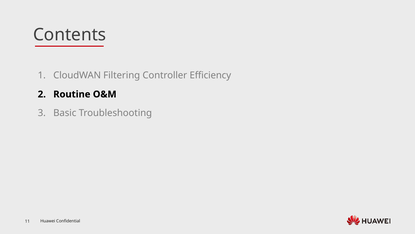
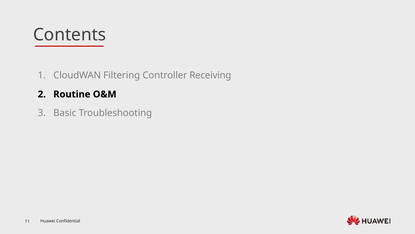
Efficiency: Efficiency -> Receiving (210, 75)
